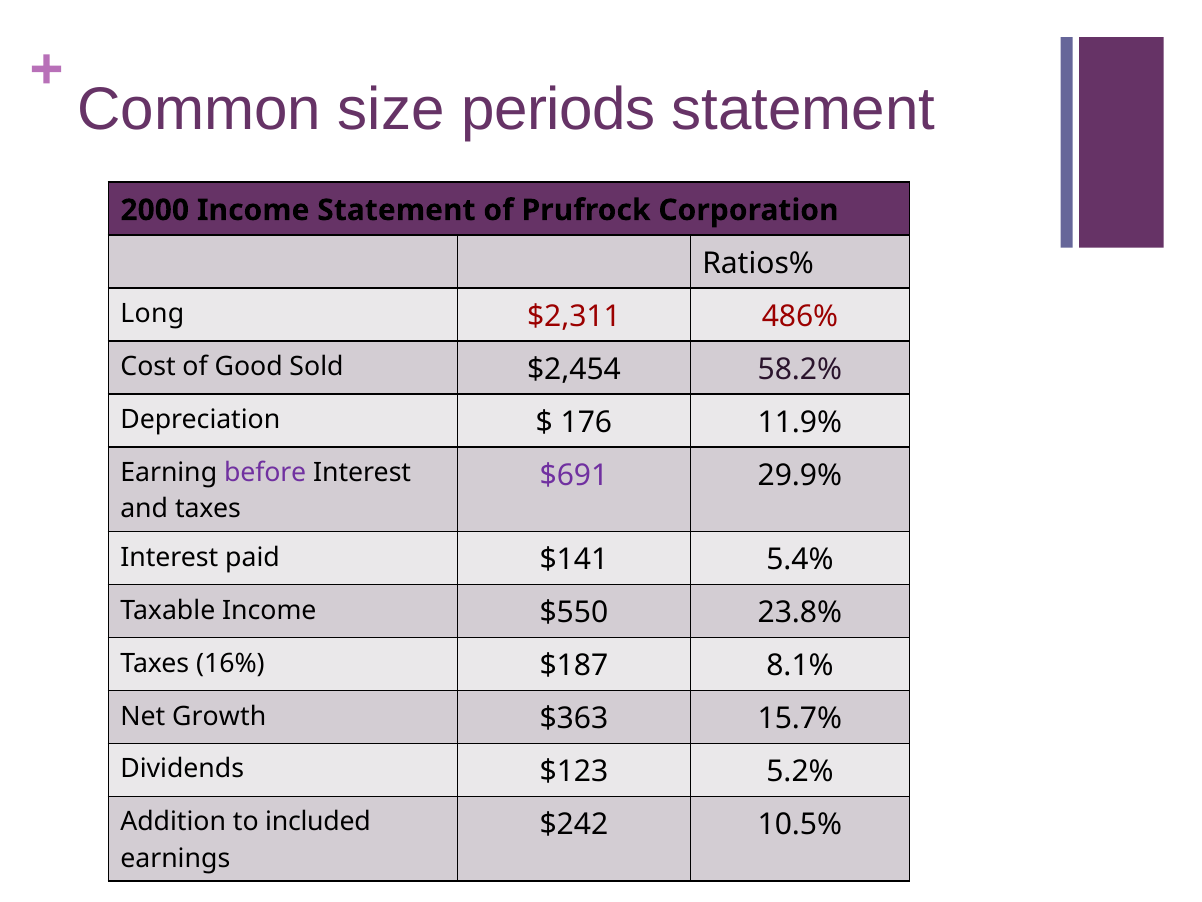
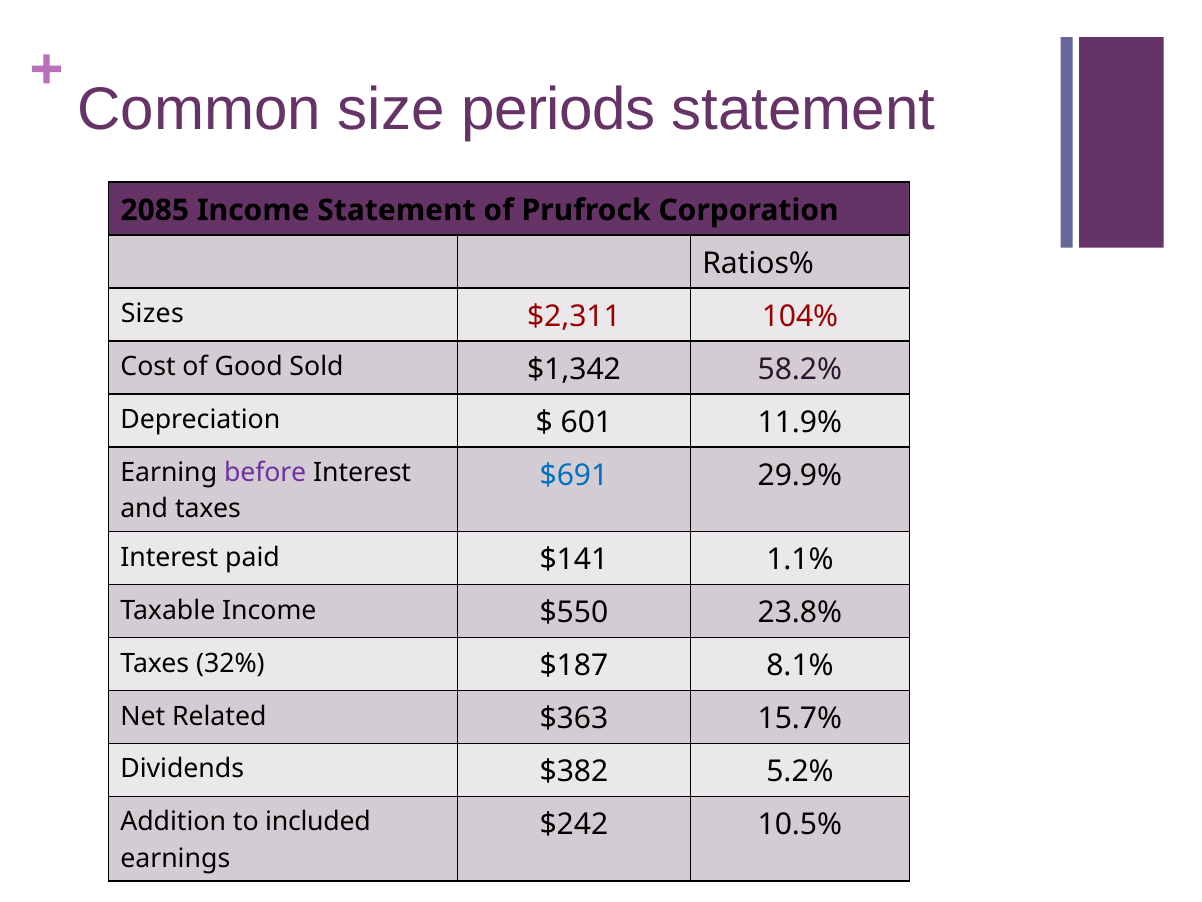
2000: 2000 -> 2085 (155, 210)
Long: Long -> Sizes (152, 314)
486%: 486% -> 104% (800, 316)
$2,454: $2,454 -> $1,342 (574, 369)
176: 176 -> 601 (586, 422)
$691 colour: purple -> blue (574, 475)
5.4%: 5.4% -> 1.1% (800, 559)
16%: 16% -> 32% (230, 663)
Growth: Growth -> Related (219, 716)
$123: $123 -> $382 (574, 771)
